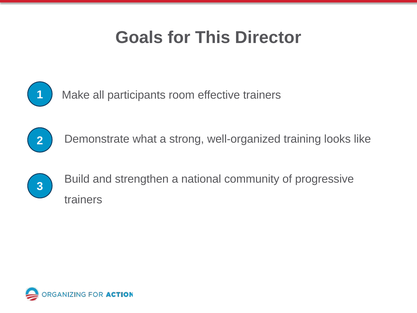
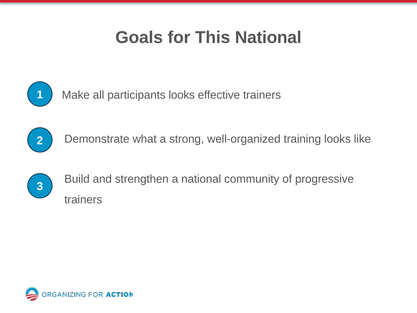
This Director: Director -> National (268, 37)
participants room: room -> looks (182, 95)
